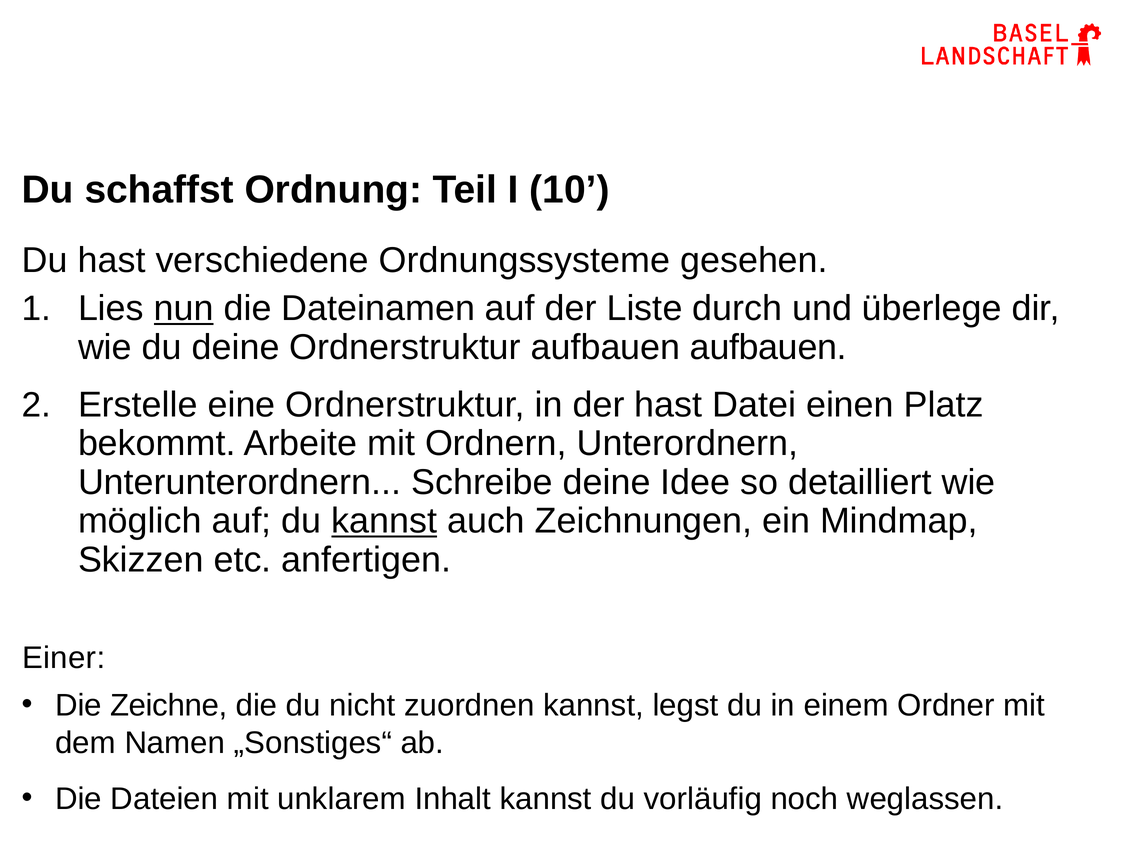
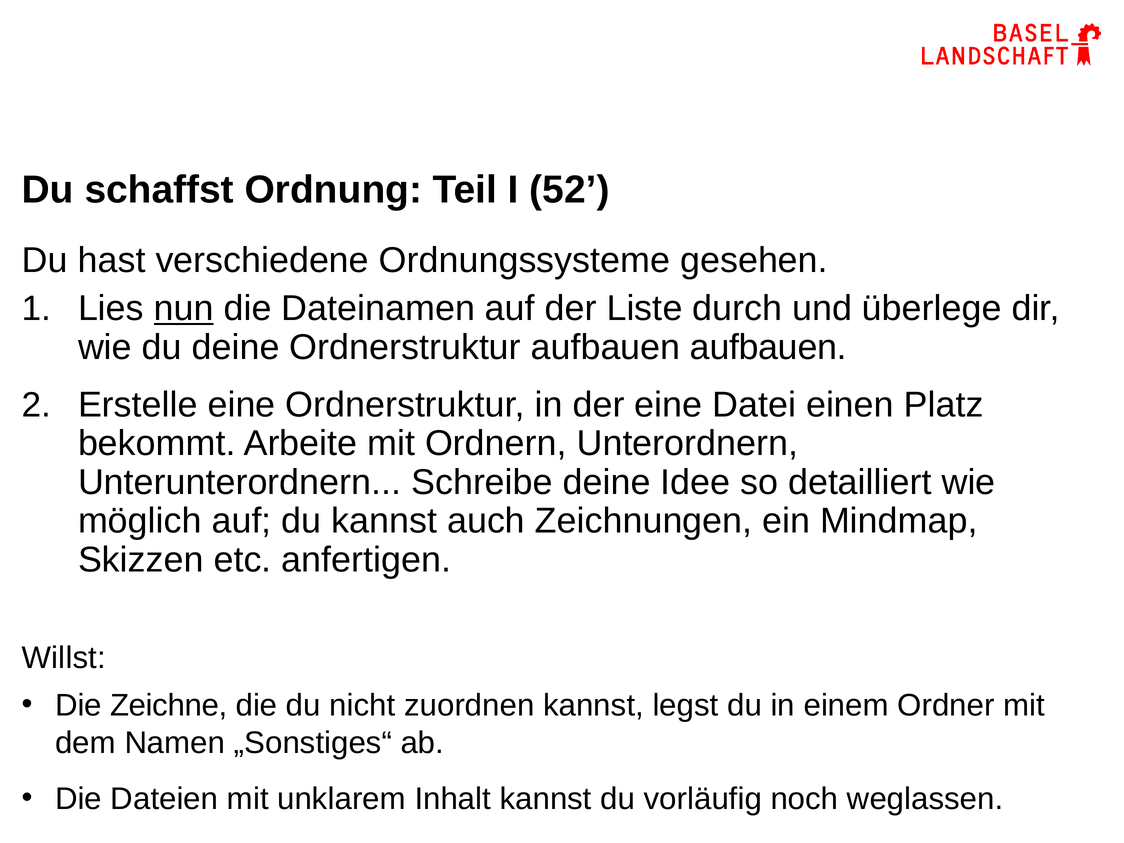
10: 10 -> 52 (569, 190)
der hast: hast -> eine (668, 405)
kannst underline: present -> none (384, 521)
Einer: Einer -> Willst (64, 658)
